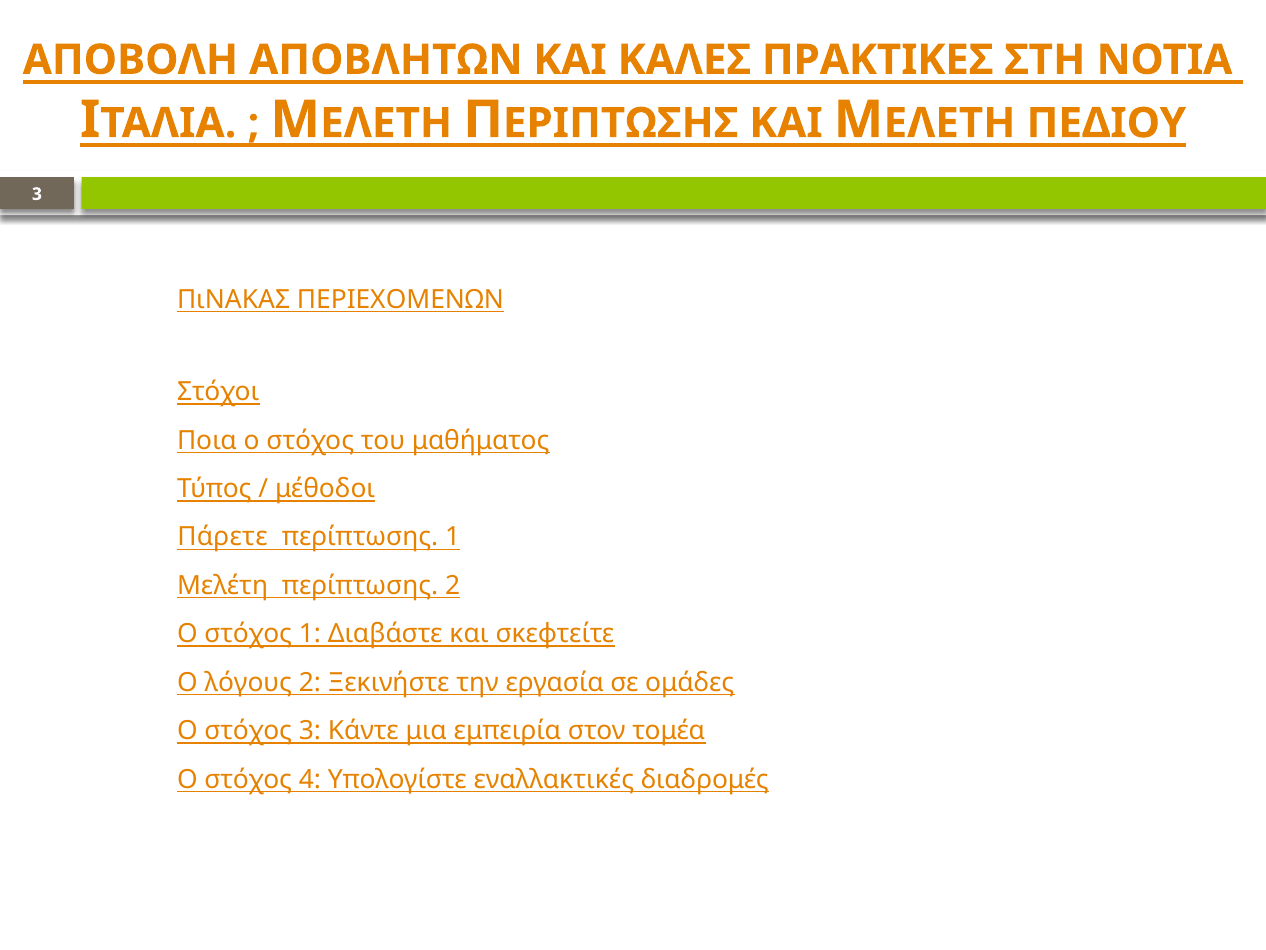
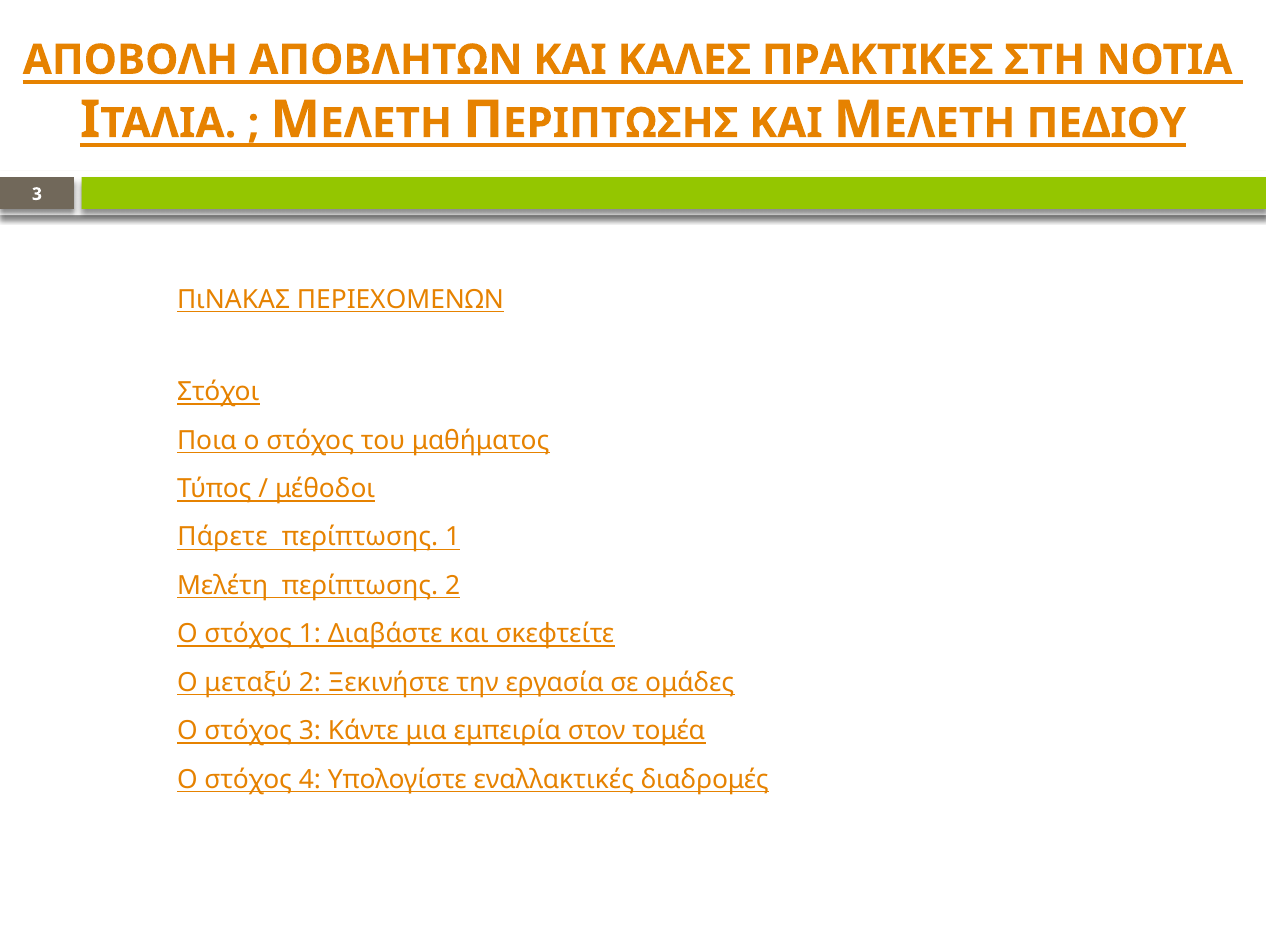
λόγους: λόγους -> μεταξύ (248, 682)
